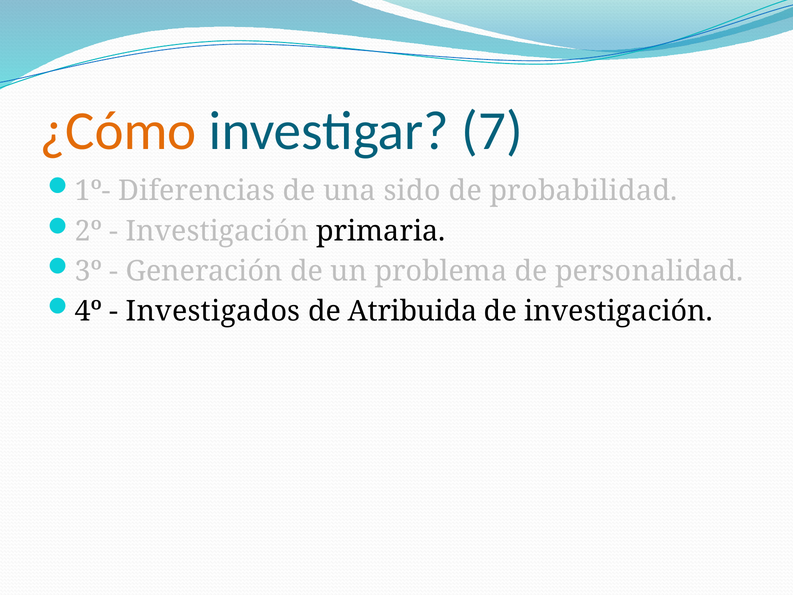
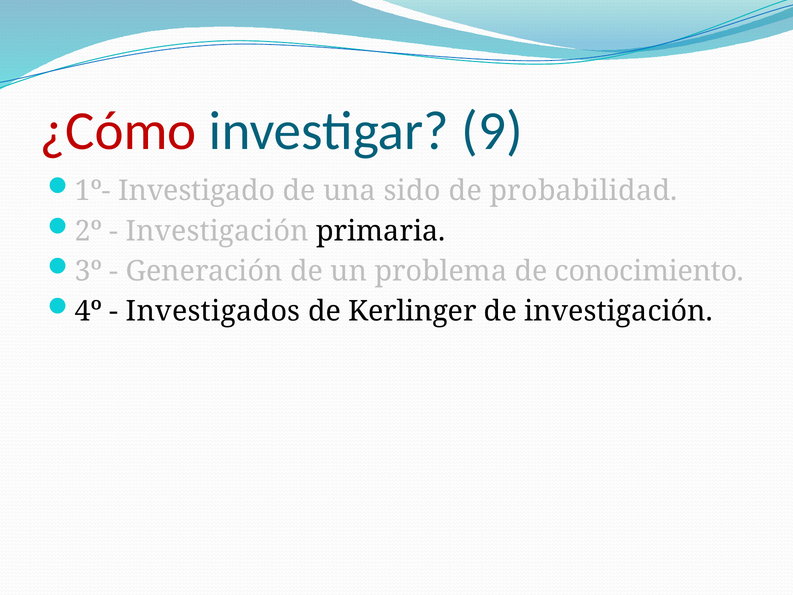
¿Cómo colour: orange -> red (118, 131)
7: 7 -> 9 (492, 131)
Diferencias: Diferencias -> Investigado (197, 191)
personalidad: personalidad -> conocimiento (650, 271)
Atribuida: Atribuida -> Kerlinger (412, 311)
